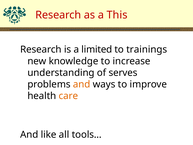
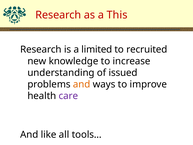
trainings: trainings -> recruited (147, 49)
serves: serves -> issued (123, 73)
care colour: orange -> purple (68, 96)
